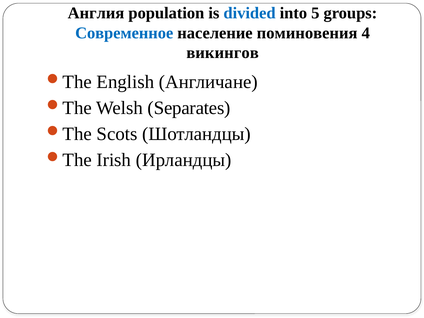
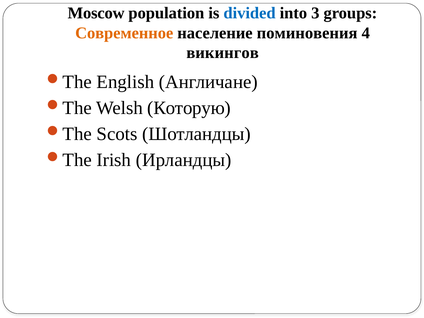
Англия: Англия -> Moscow (96, 13)
5: 5 -> 3 (315, 13)
Современное colour: blue -> orange (124, 33)
Separates: Separates -> Которую (189, 108)
